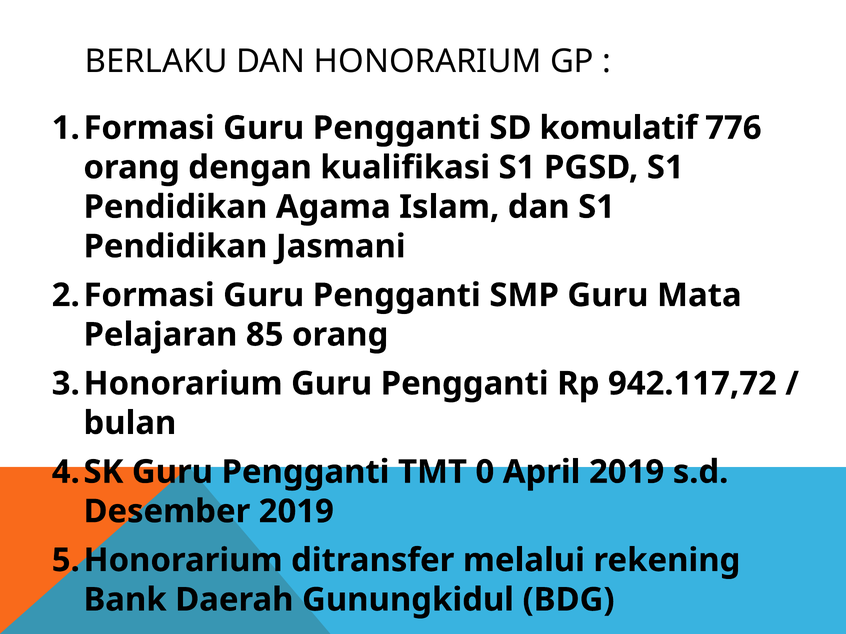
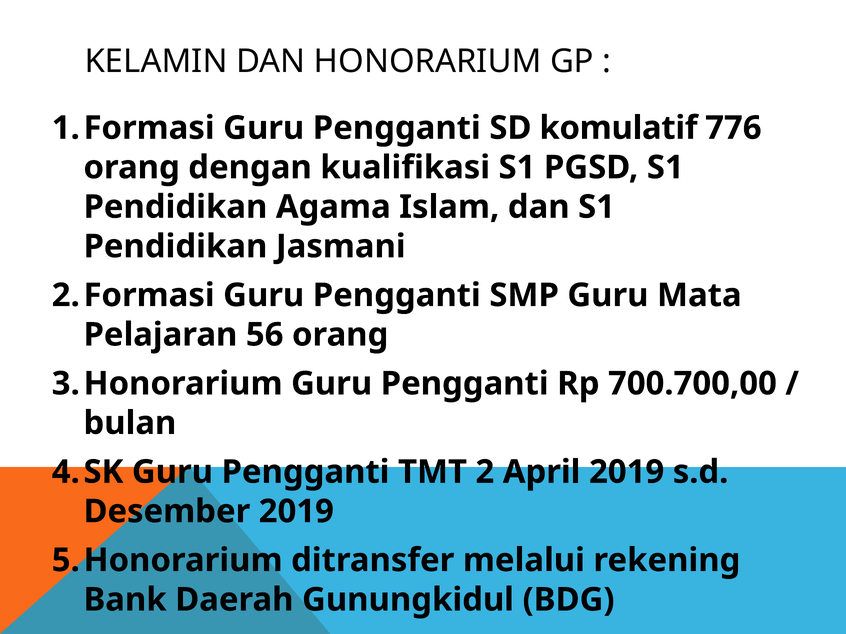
BERLAKU: BERLAKU -> KELAMIN (156, 61)
85: 85 -> 56 (265, 335)
942.117,72: 942.117,72 -> 700.700,00 (692, 384)
0: 0 -> 2 (485, 472)
